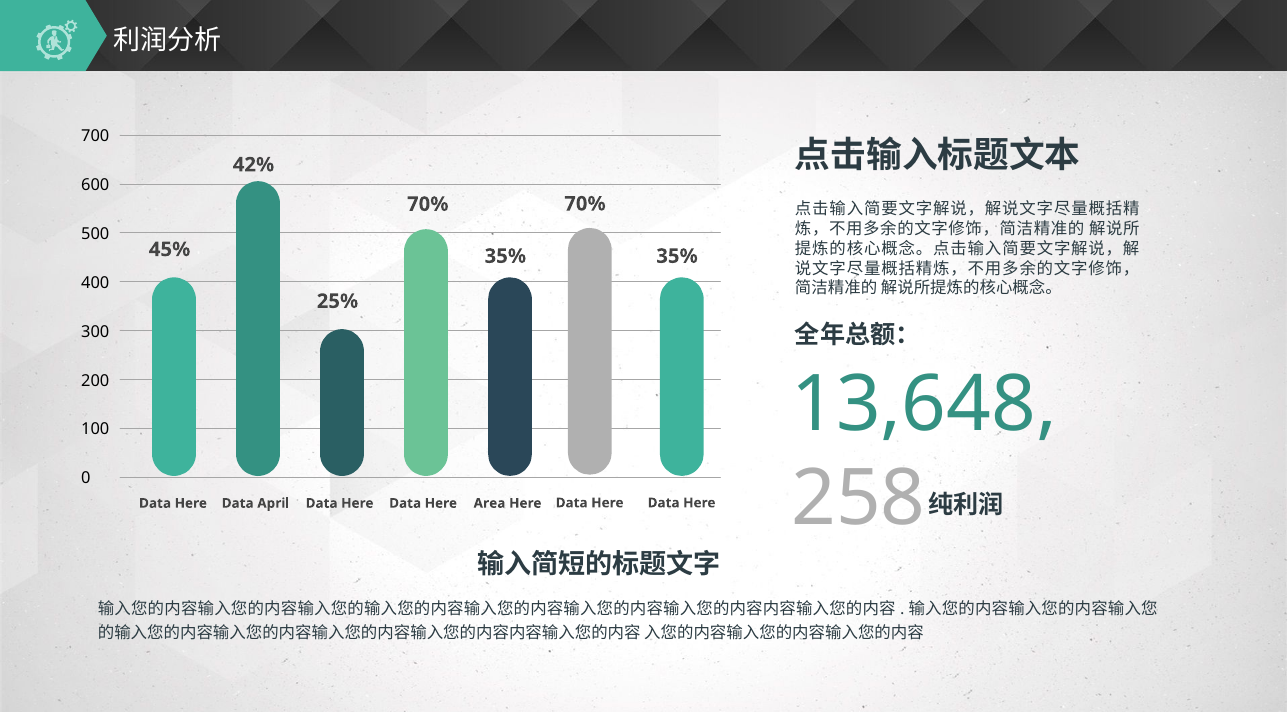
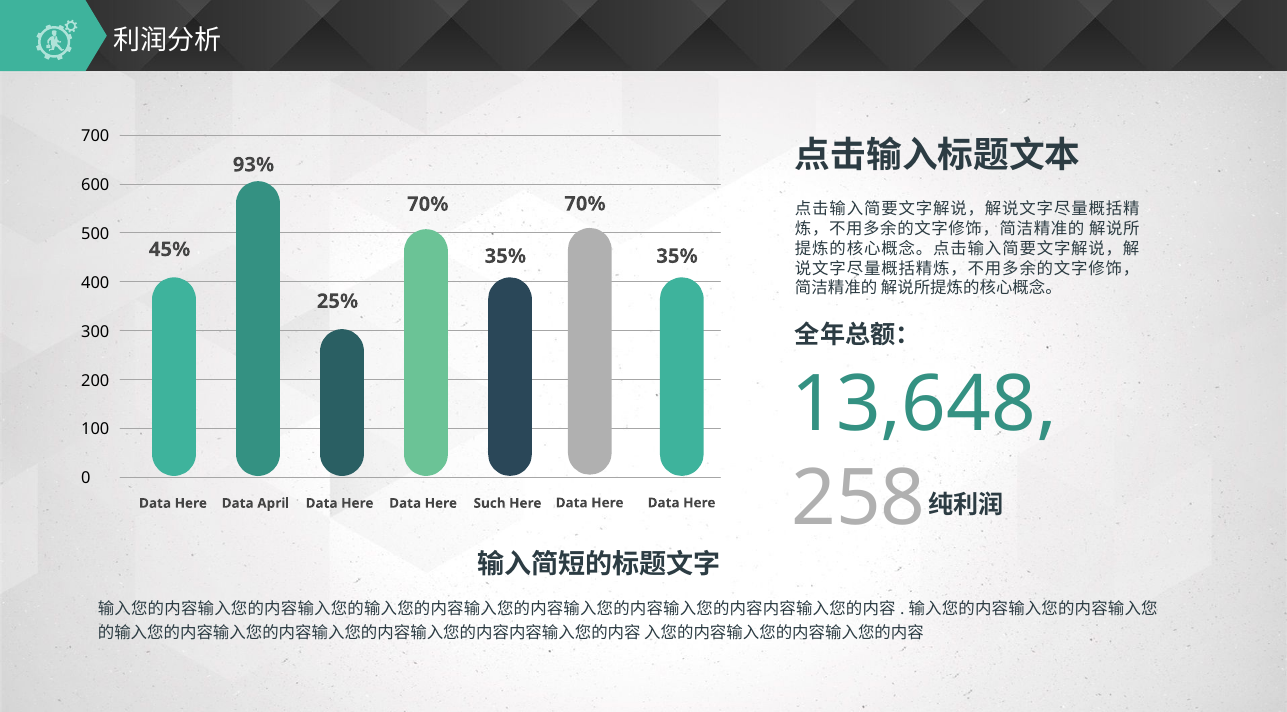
42%: 42% -> 93% (254, 165)
Area: Area -> Such (490, 503)
